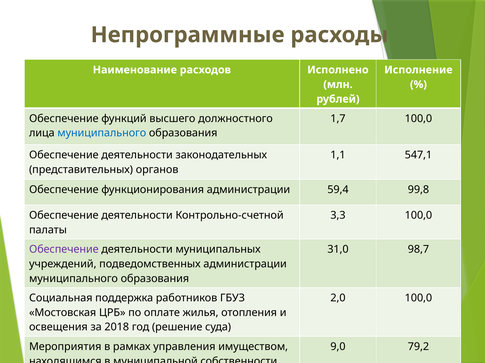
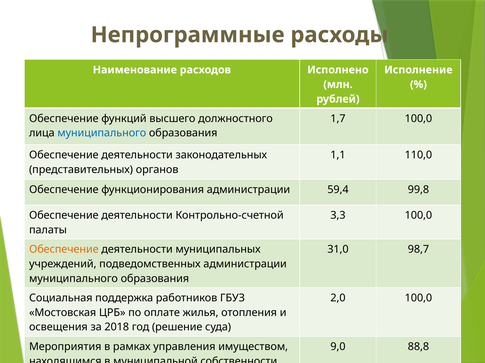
547,1: 547,1 -> 110,0 (418, 155)
Обеспечение colour: purple -> orange (64, 250)
79,2: 79,2 -> 88,8 (418, 347)
